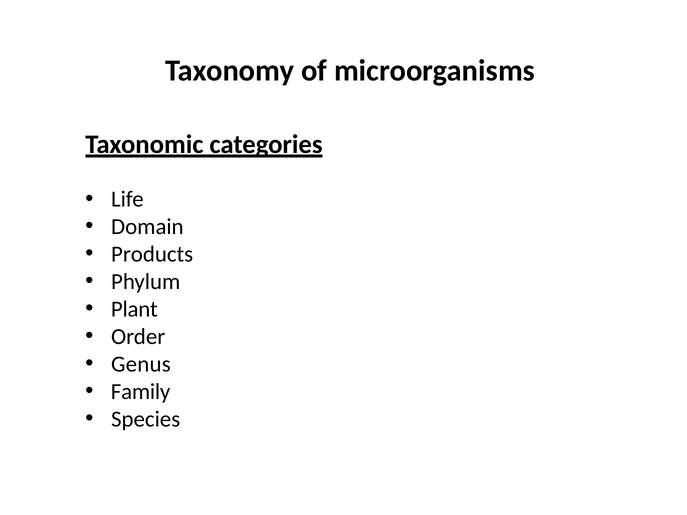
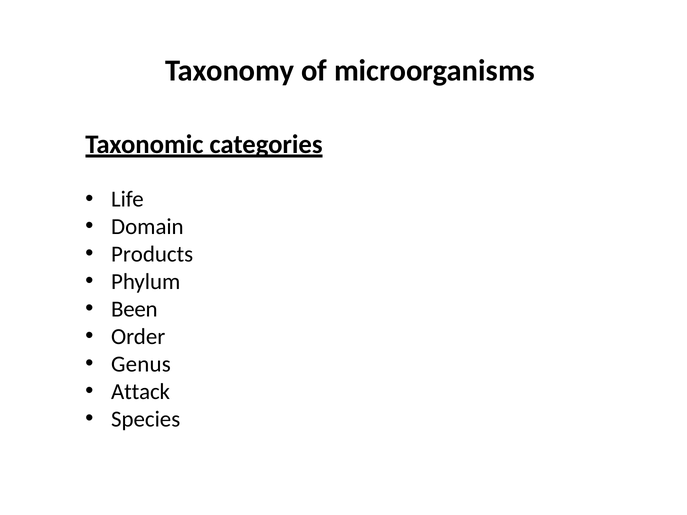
Plant: Plant -> Been (134, 309)
Family: Family -> Attack (141, 392)
